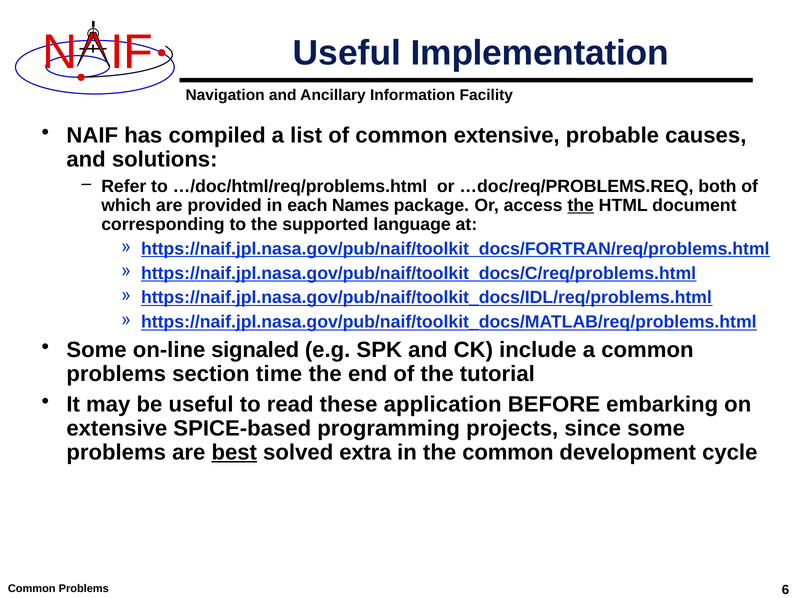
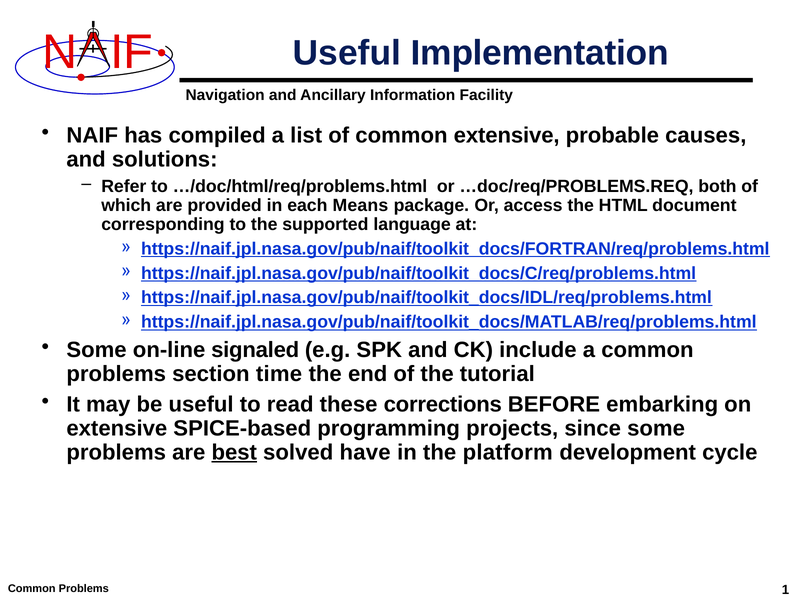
Names: Names -> Means (360, 205)
the underline: present -> none (581, 205)
application: application -> corrections (443, 404)
extra: extra -> have (365, 452)
the common: common -> platform (508, 452)
6: 6 -> 1 (785, 590)
